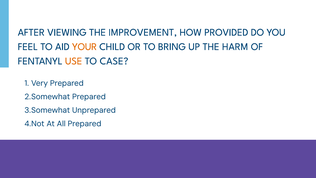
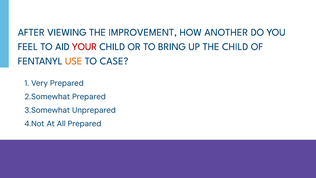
PROVIDED: PROVIDED -> ANOTHER (226, 32)
YOUR colour: orange -> red (85, 47)
THE HARM: HARM -> CHILD (235, 47)
